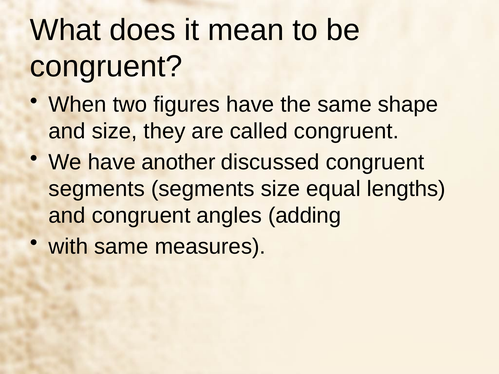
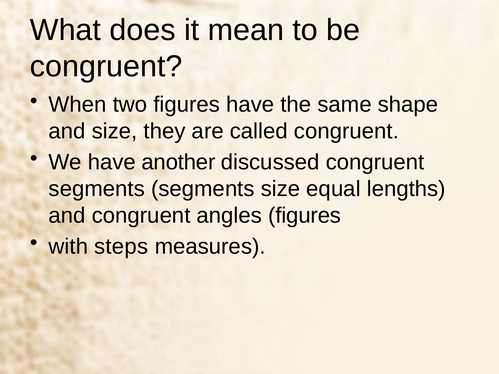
angles adding: adding -> figures (305, 216)
with same: same -> steps (121, 247)
